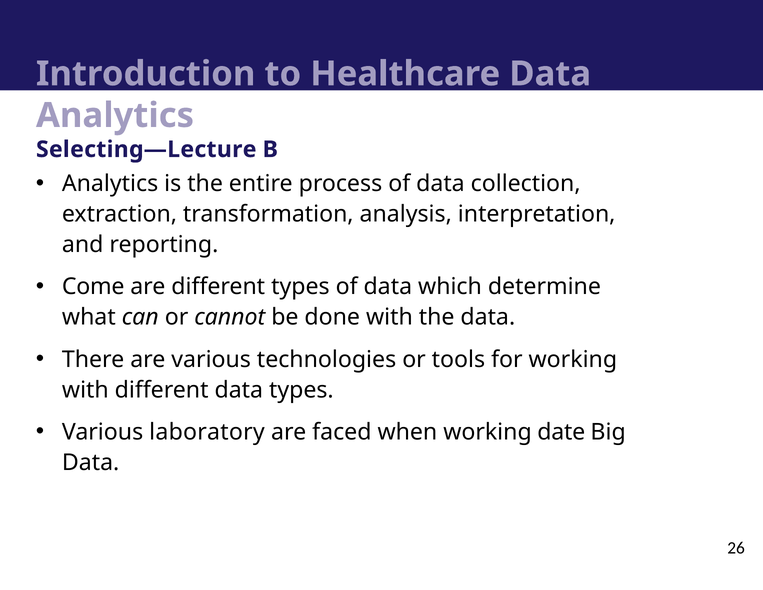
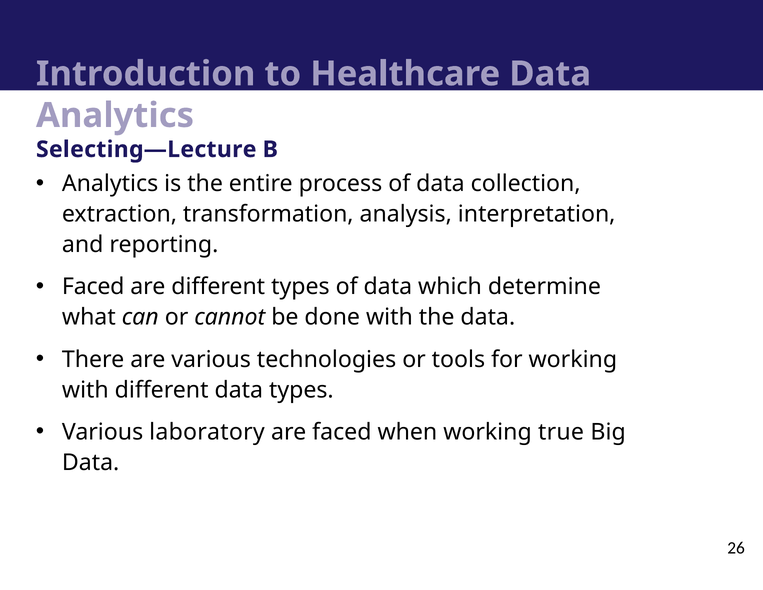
Come: Come -> Faced (93, 287)
date: date -> true (561, 432)
